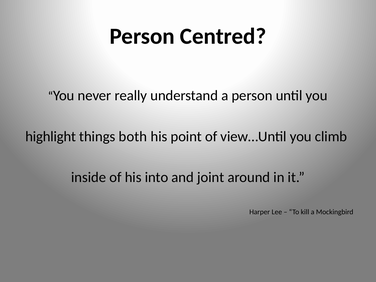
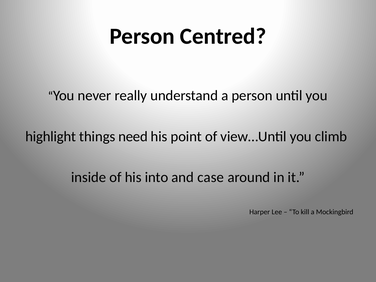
both: both -> need (133, 136)
joint: joint -> case (211, 177)
